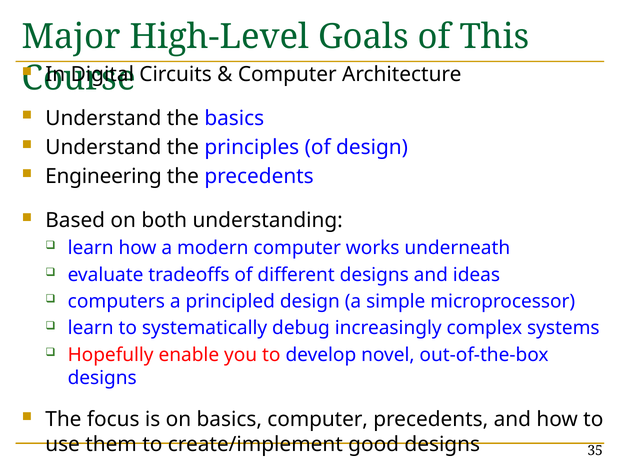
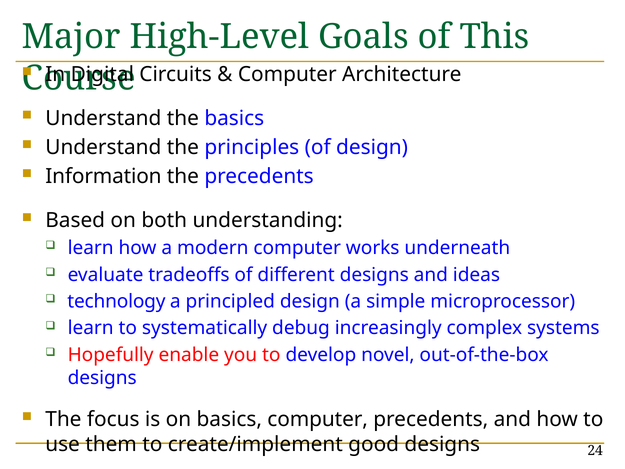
Engineering: Engineering -> Information (103, 176)
computers: computers -> technology (116, 301)
35: 35 -> 24 (595, 450)
